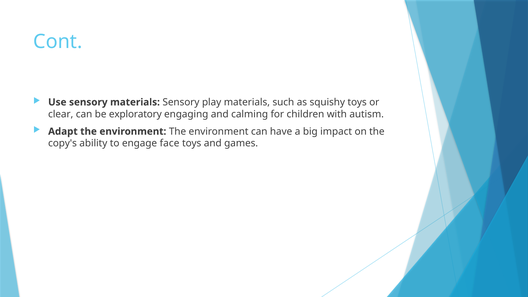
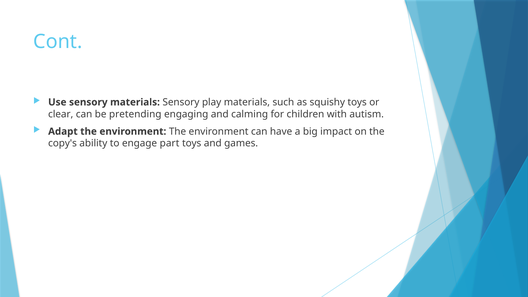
exploratory: exploratory -> pretending (135, 114)
face: face -> part (170, 143)
